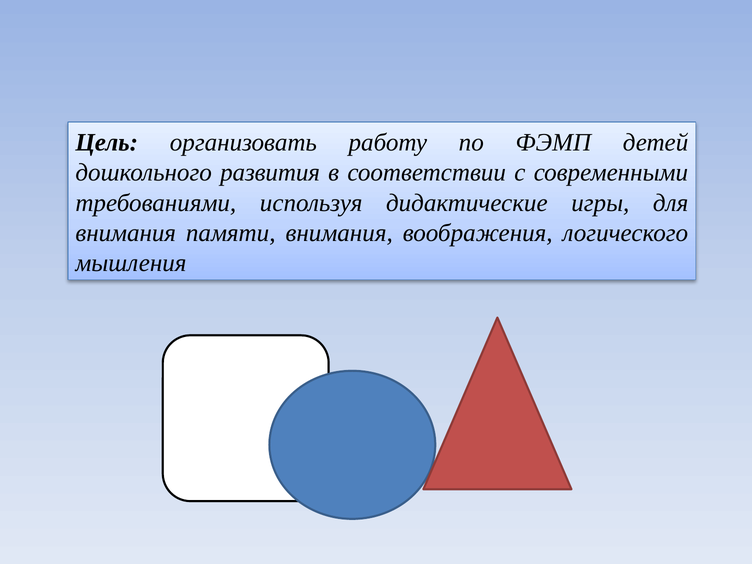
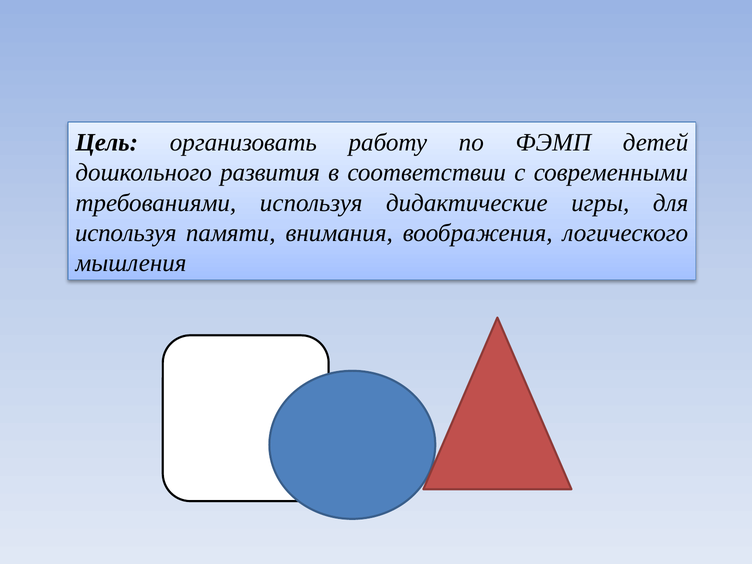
внимания: внимания -> используя (126, 233)
